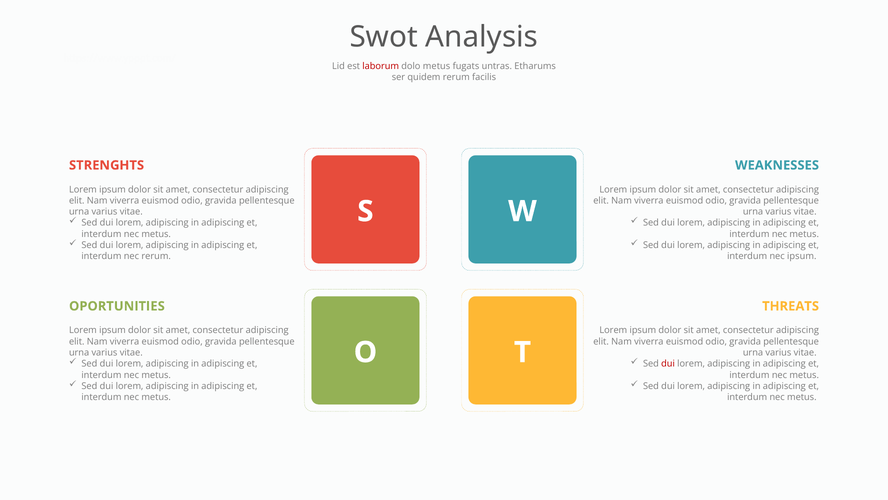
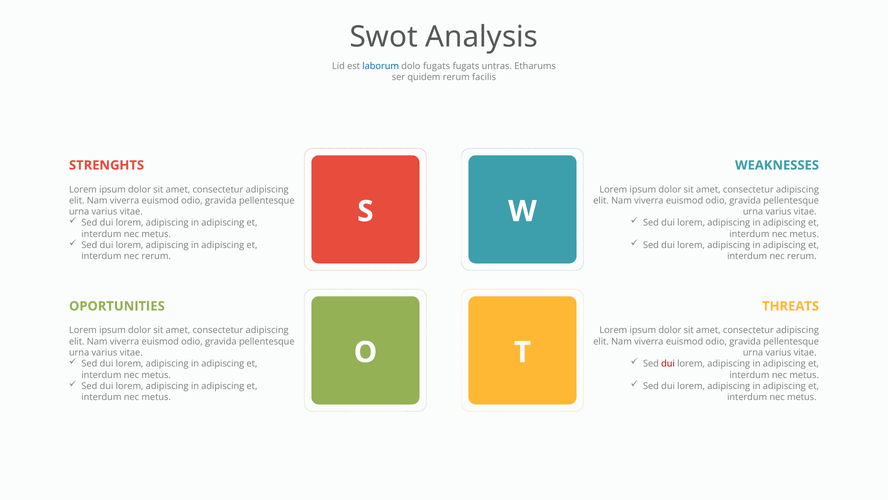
laborum colour: red -> blue (381, 66)
dolo metus: metus -> fugats (437, 66)
ipsum: ipsum -> rerum (802, 256)
